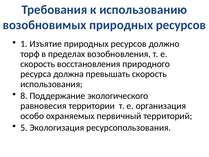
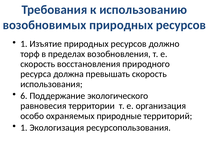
8: 8 -> 6 (24, 96)
первичный: первичный -> природные (119, 116)
5: 5 -> 1 (24, 127)
